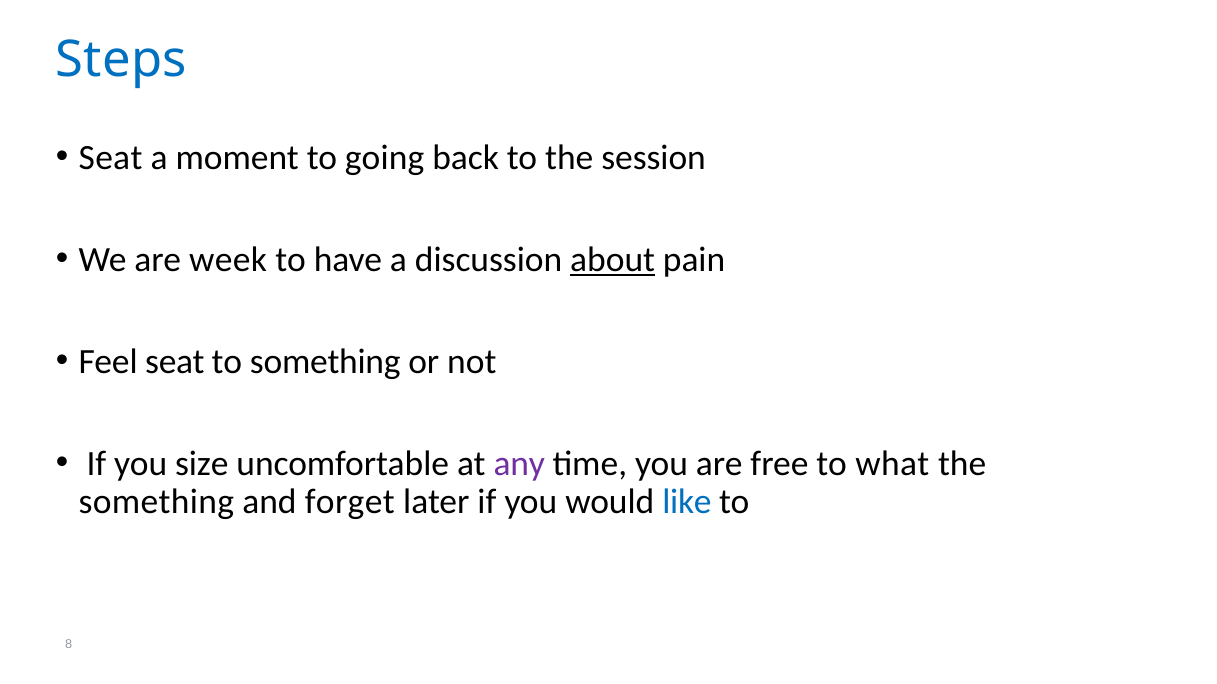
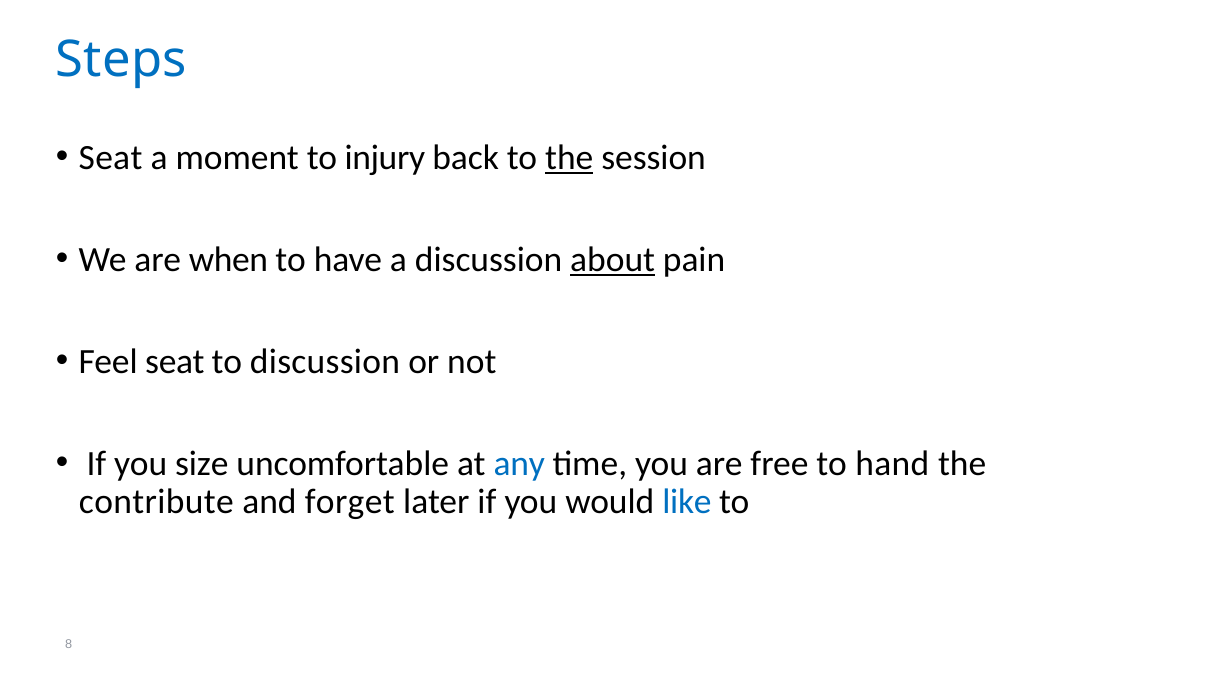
going: going -> injury (385, 158)
the underline: none -> present (569, 158)
week: week -> when (228, 260)
to something: something -> discussion (325, 362)
any colour: purple -> blue (519, 464)
what: what -> hand (892, 464)
something: something -> contribute (156, 502)
